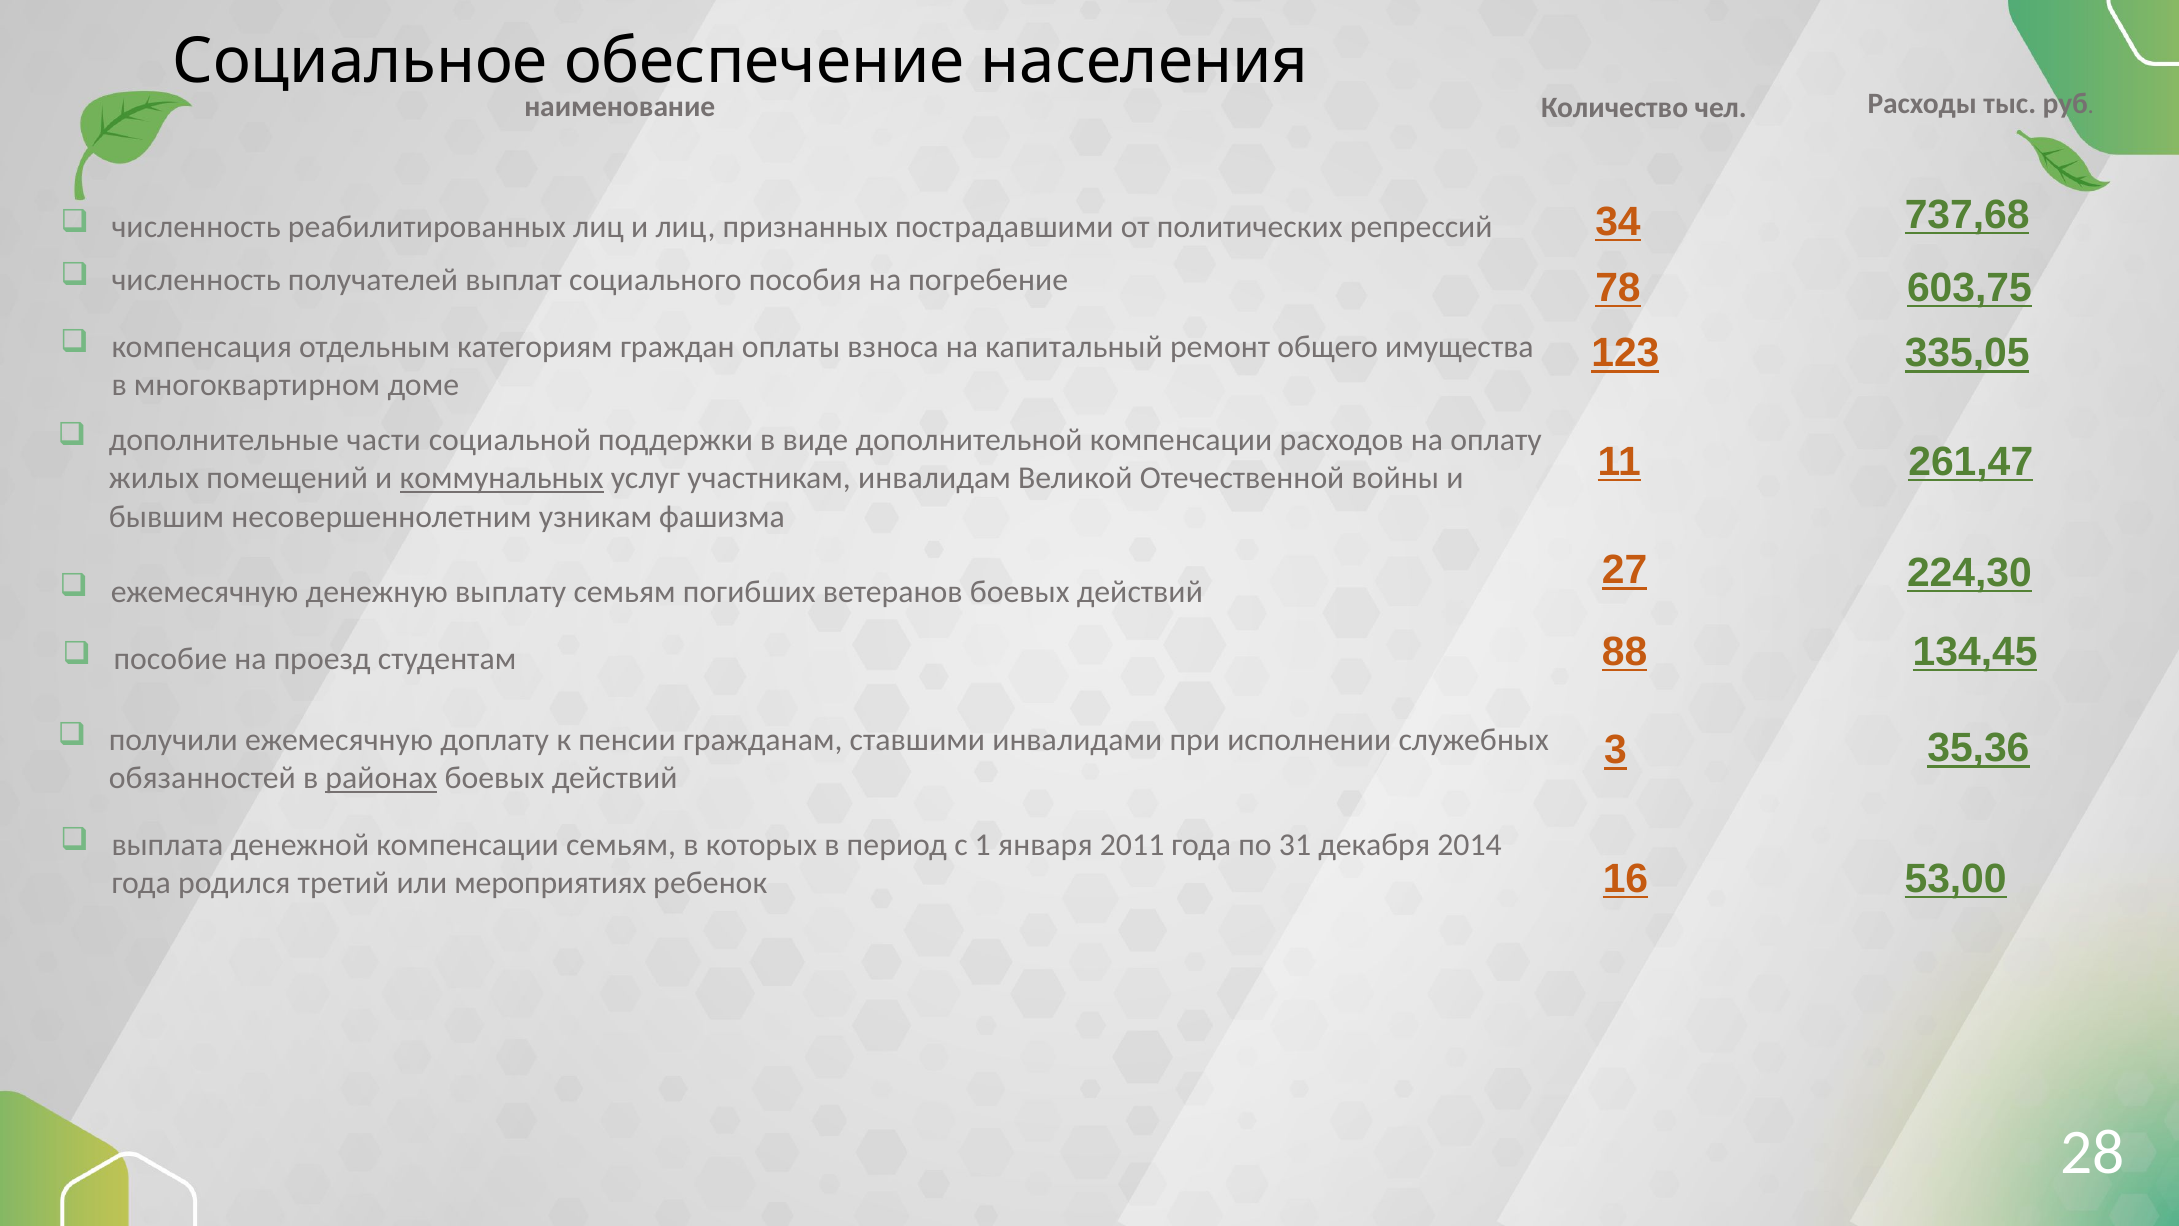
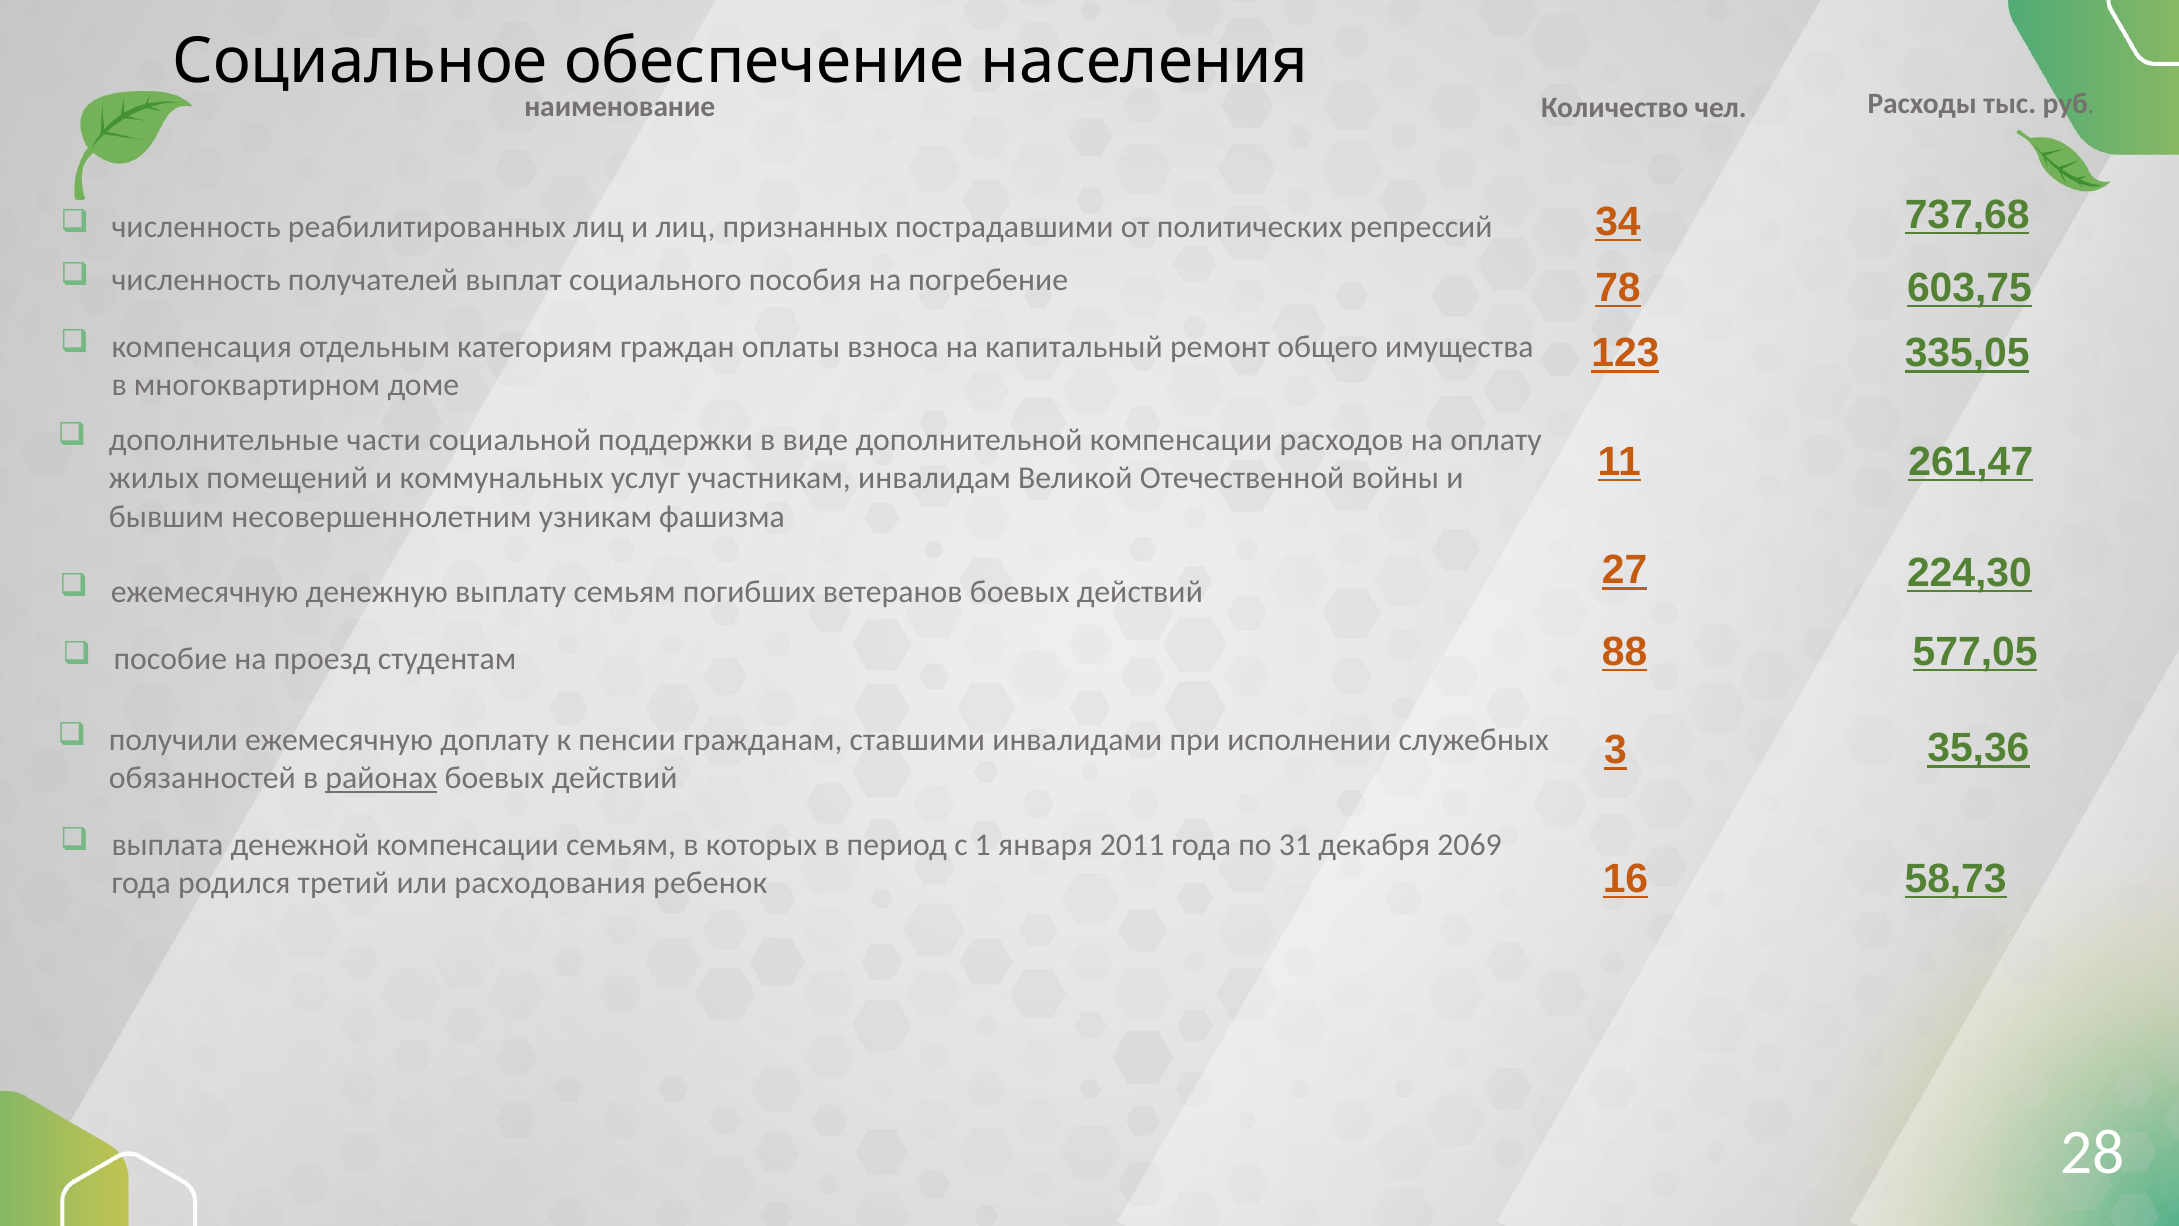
коммунальных underline: present -> none (502, 478)
134,45: 134,45 -> 577,05 (1975, 652)
2014: 2014 -> 2069 (1470, 845)
мероприятиях: мероприятиях -> расходования (550, 883)
53,00: 53,00 -> 58,73 (1956, 878)
